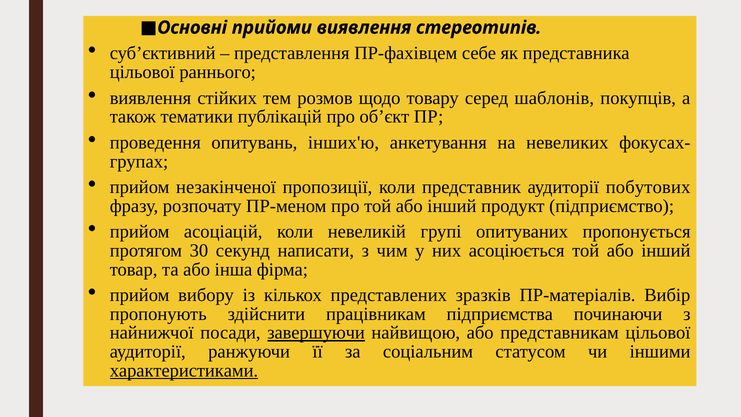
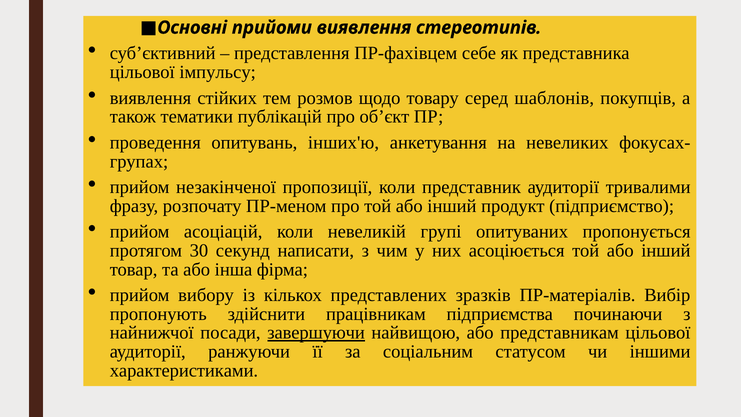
раннього: раннього -> імпульсу (218, 72)
побутових: побутових -> тривалими (648, 187)
характеристиками underline: present -> none (184, 370)
